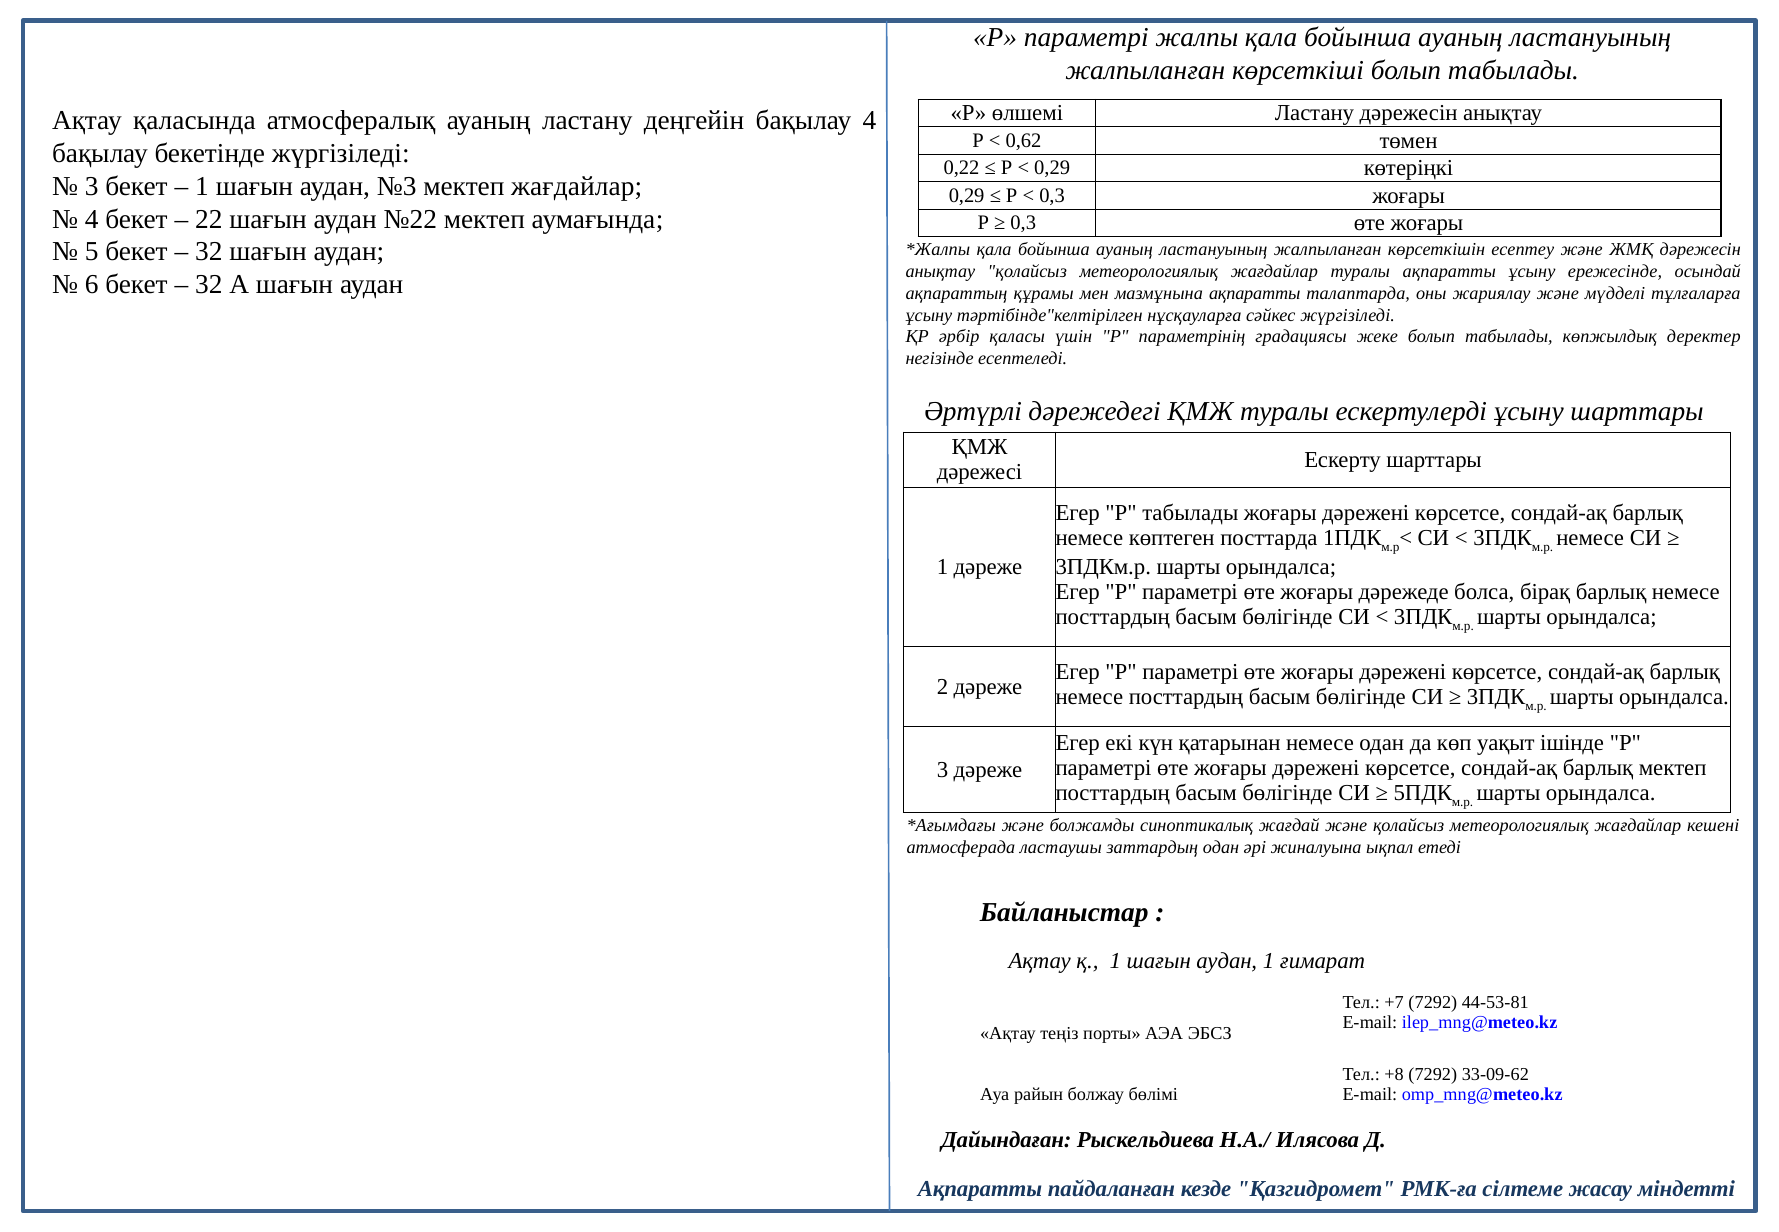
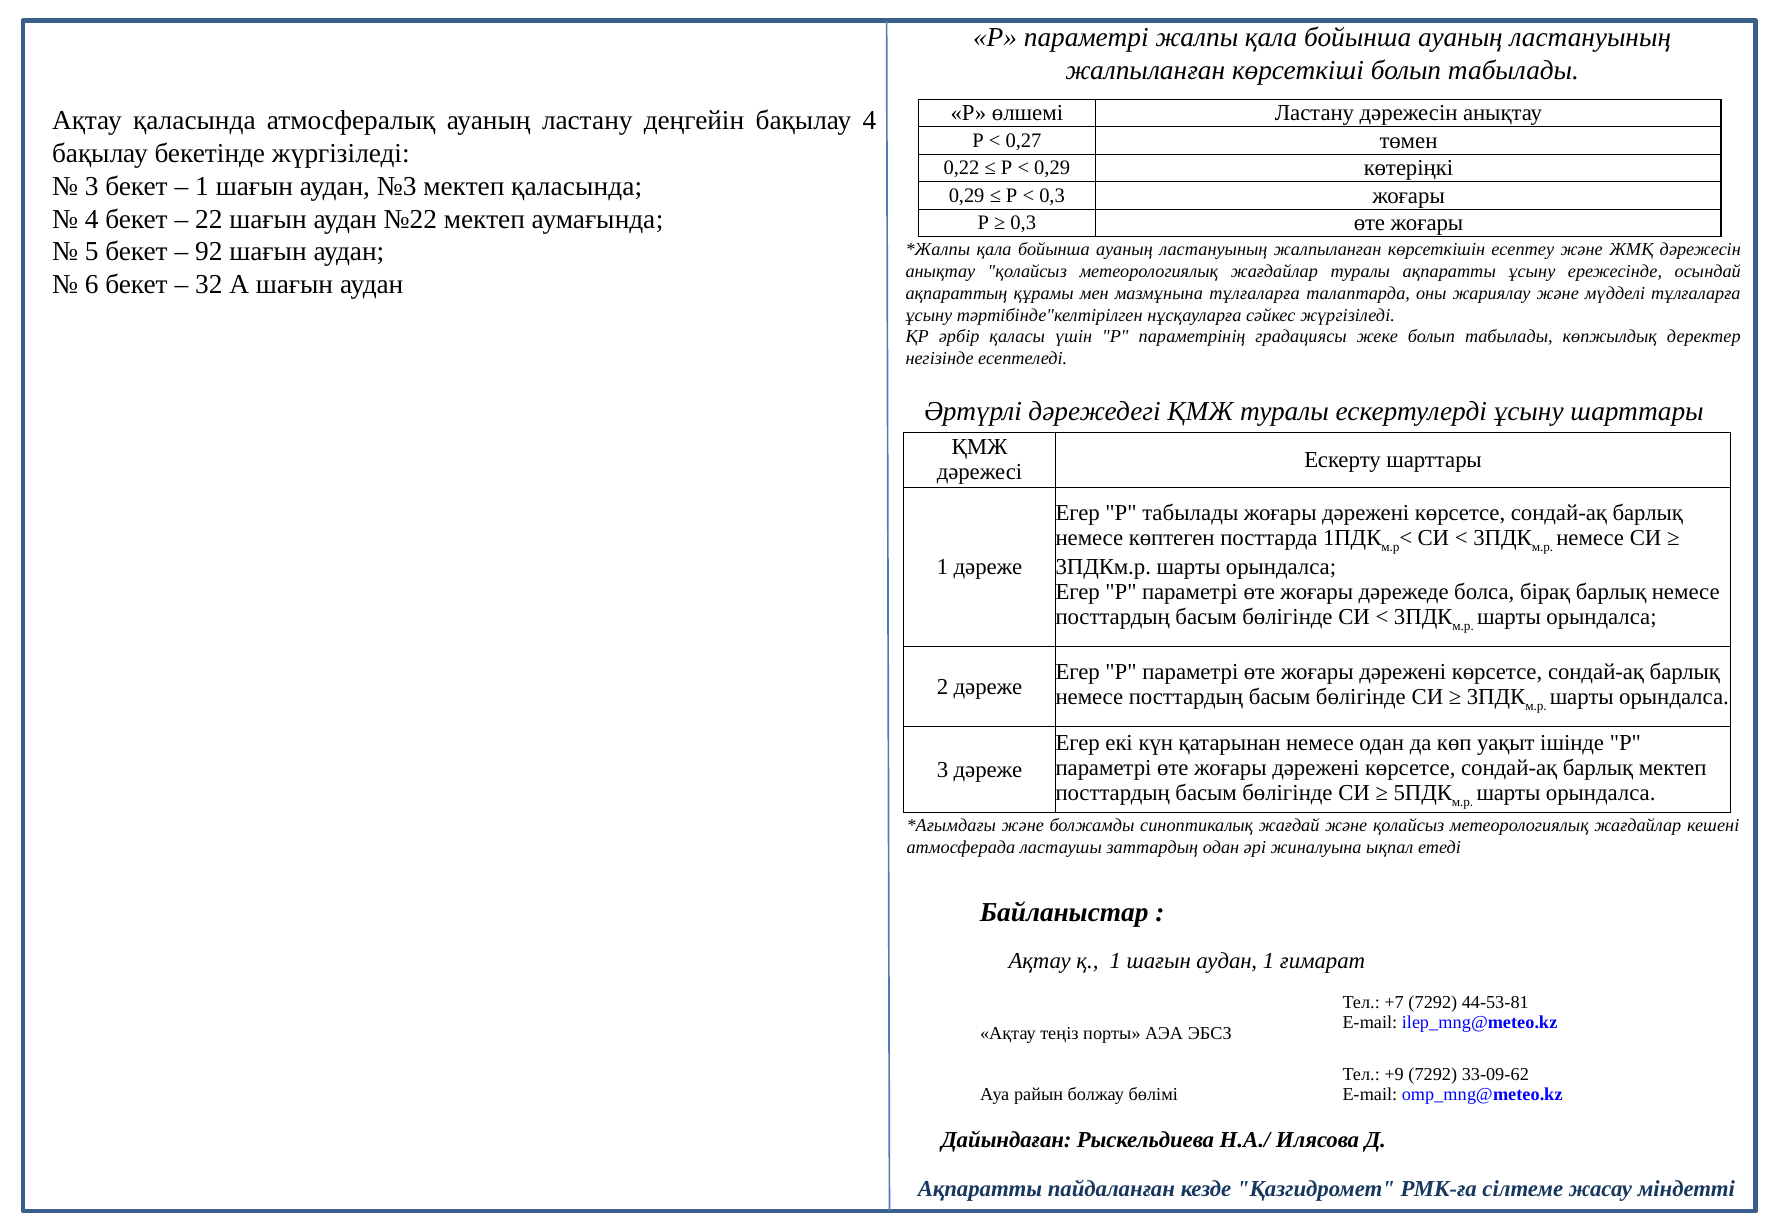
0,62: 0,62 -> 0,27 (1024, 141)
мектеп жағдайлар: жағдайлар -> қаласында (577, 186)
32: 32 -> 92 (209, 252)
мазмұнына ақпаратты: ақпаратты -> тұлғаларға (1255, 293)
+8: +8 -> +9 (1394, 1074)
